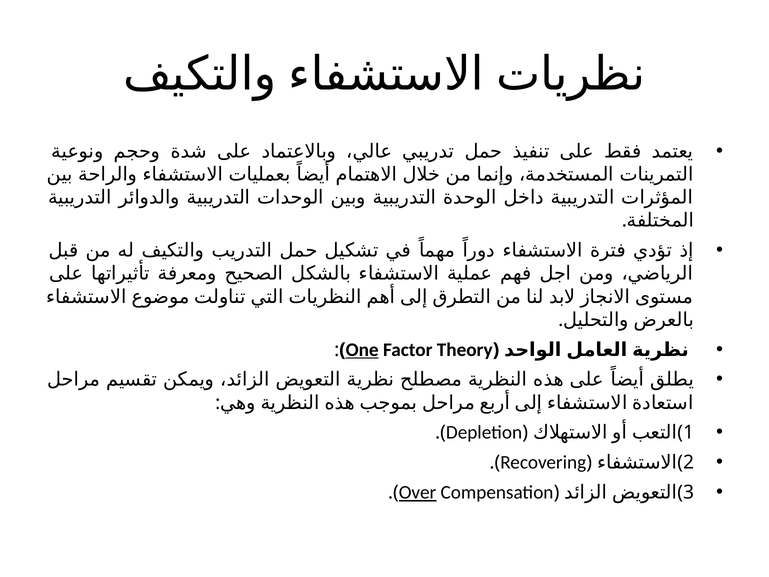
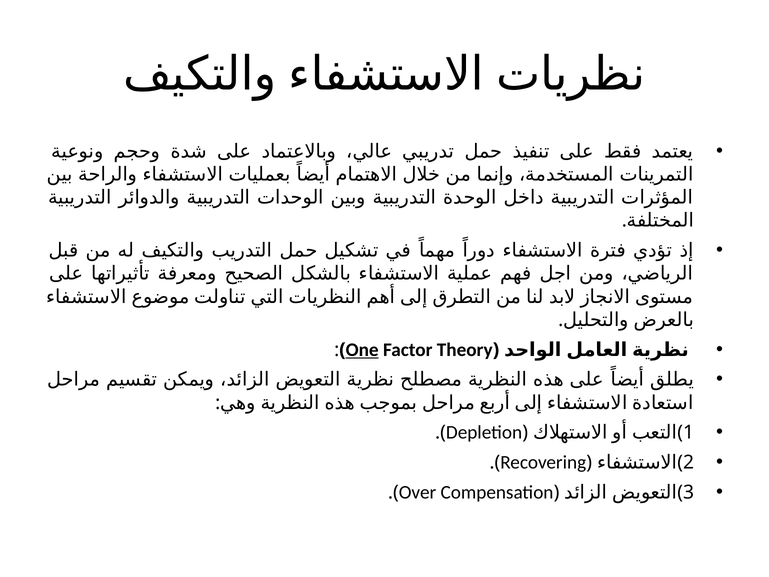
Over underline: present -> none (418, 492)
